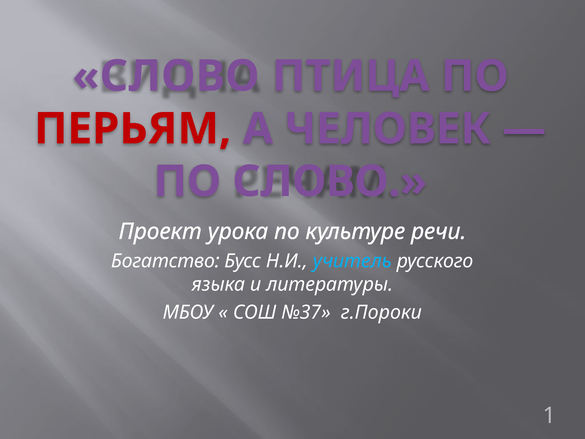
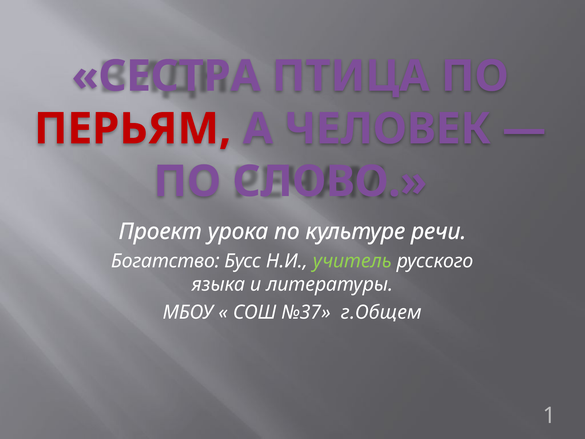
СЛОВО: СЛОВО -> СЕСТРА (166, 76)
учитель colour: light blue -> light green (352, 261)
г.Пороки: г.Пороки -> г.Общем (381, 312)
